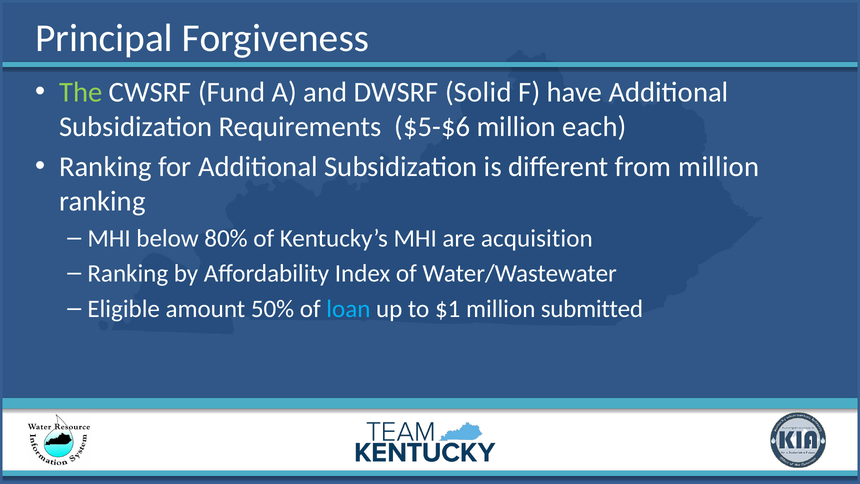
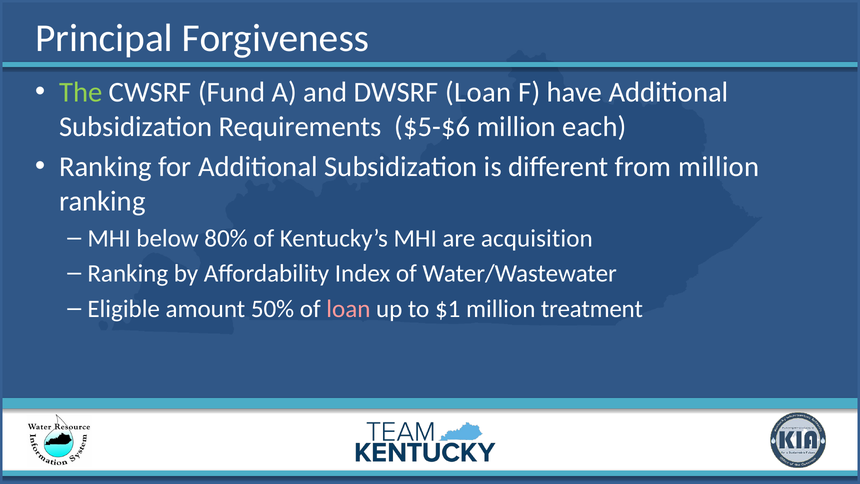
DWSRF Solid: Solid -> Loan (478, 92)
loan colour: light blue -> pink (348, 309)
submitted: submitted -> treatment (592, 309)
